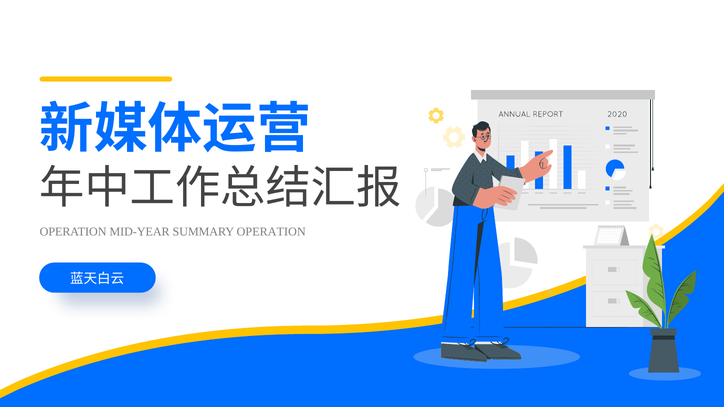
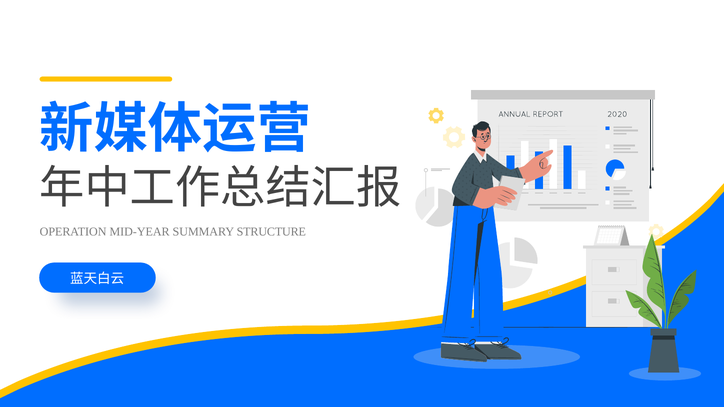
SUMMARY OPERATION: OPERATION -> STRUCTURE (271, 232)
